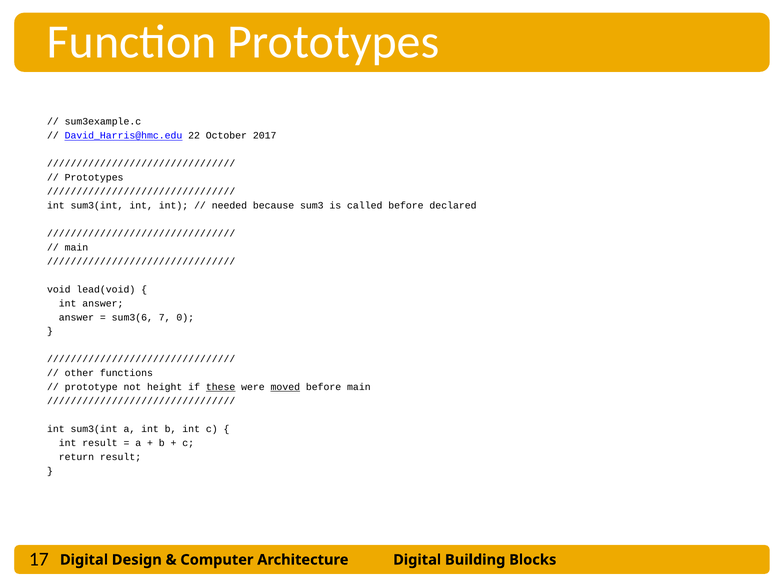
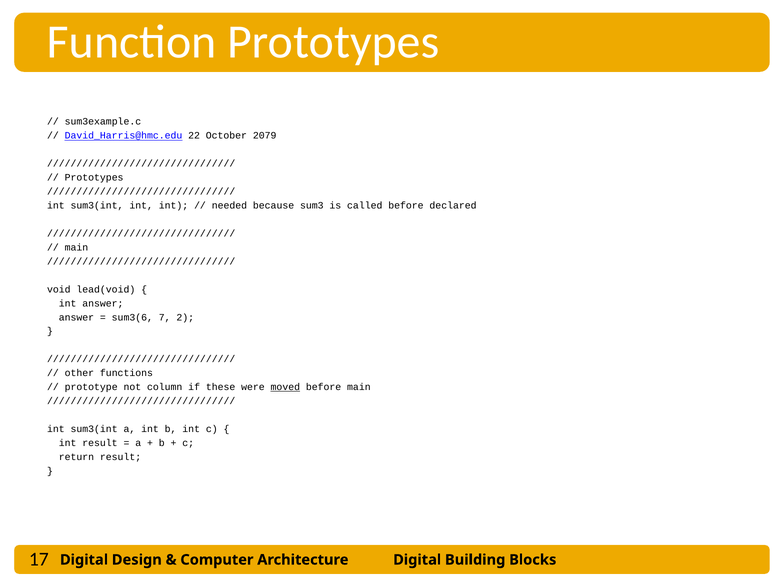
2017: 2017 -> 2079 (265, 136)
0: 0 -> 2 (185, 317)
height: height -> column (165, 387)
these underline: present -> none (221, 387)
